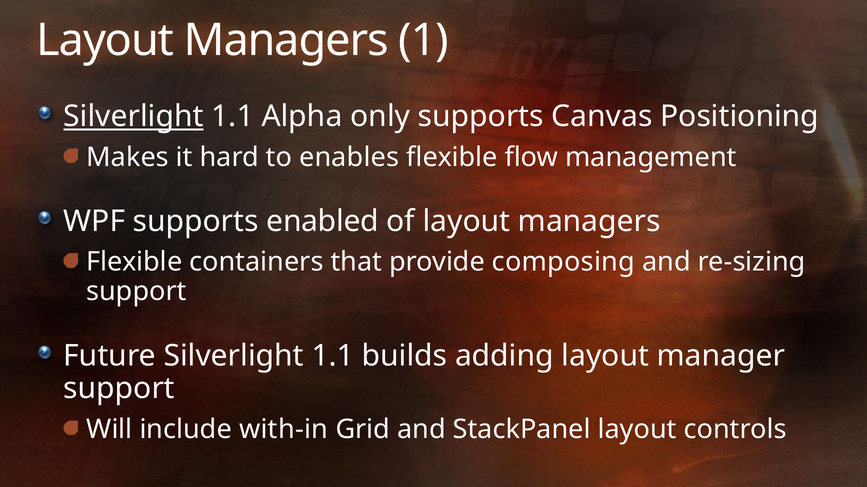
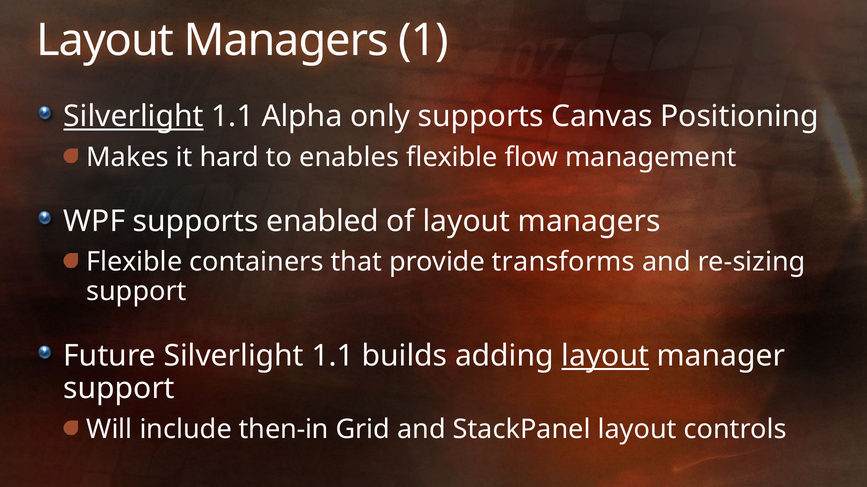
composing: composing -> transforms (563, 262)
layout underline: none -> present (605, 356)
with-in: with-in -> then-in (284, 430)
